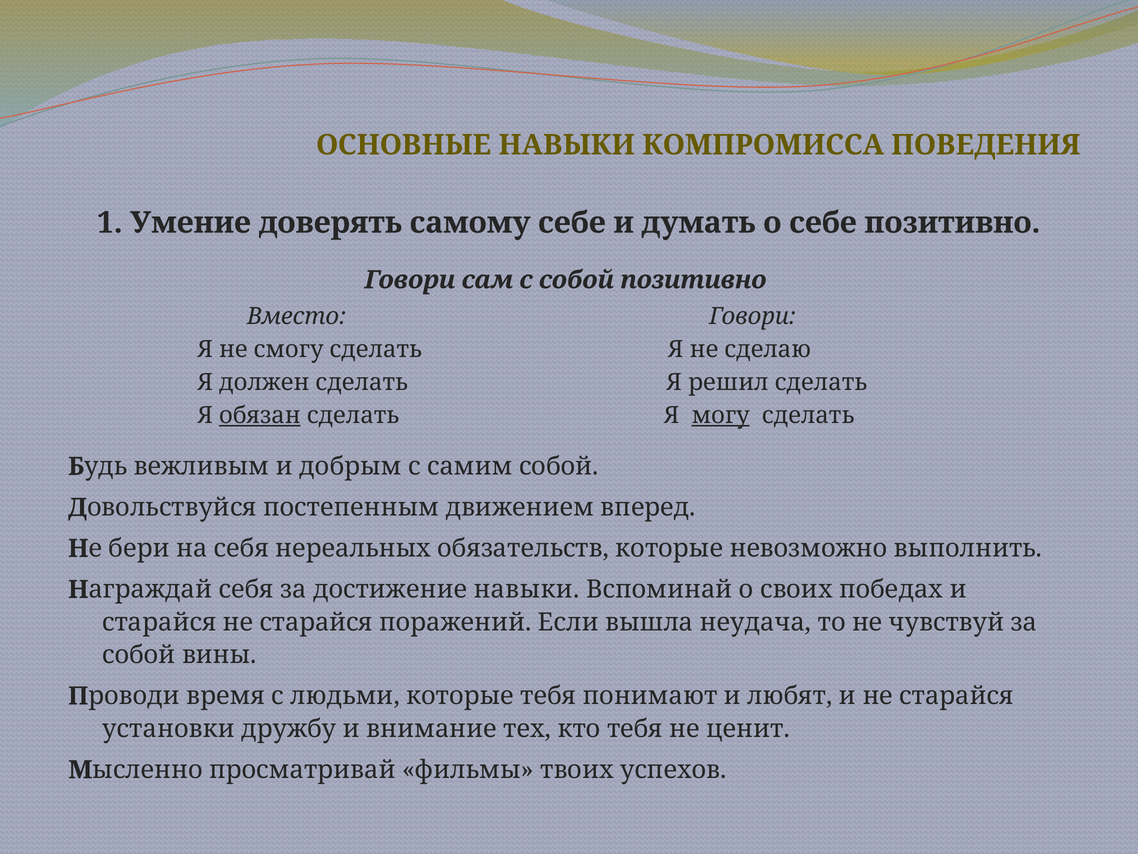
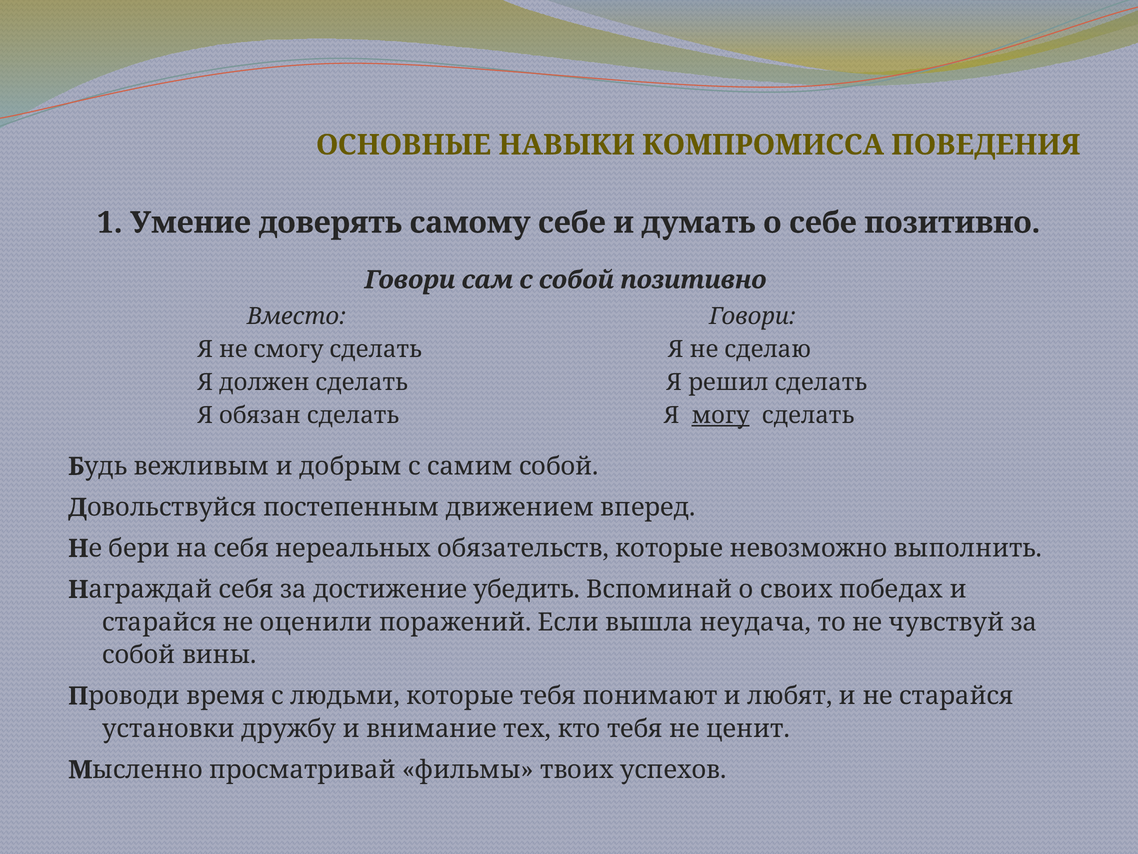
обязан underline: present -> none (260, 415)
достижение навыки: навыки -> убедить (527, 589)
старайся не старайся: старайся -> оценили (316, 622)
